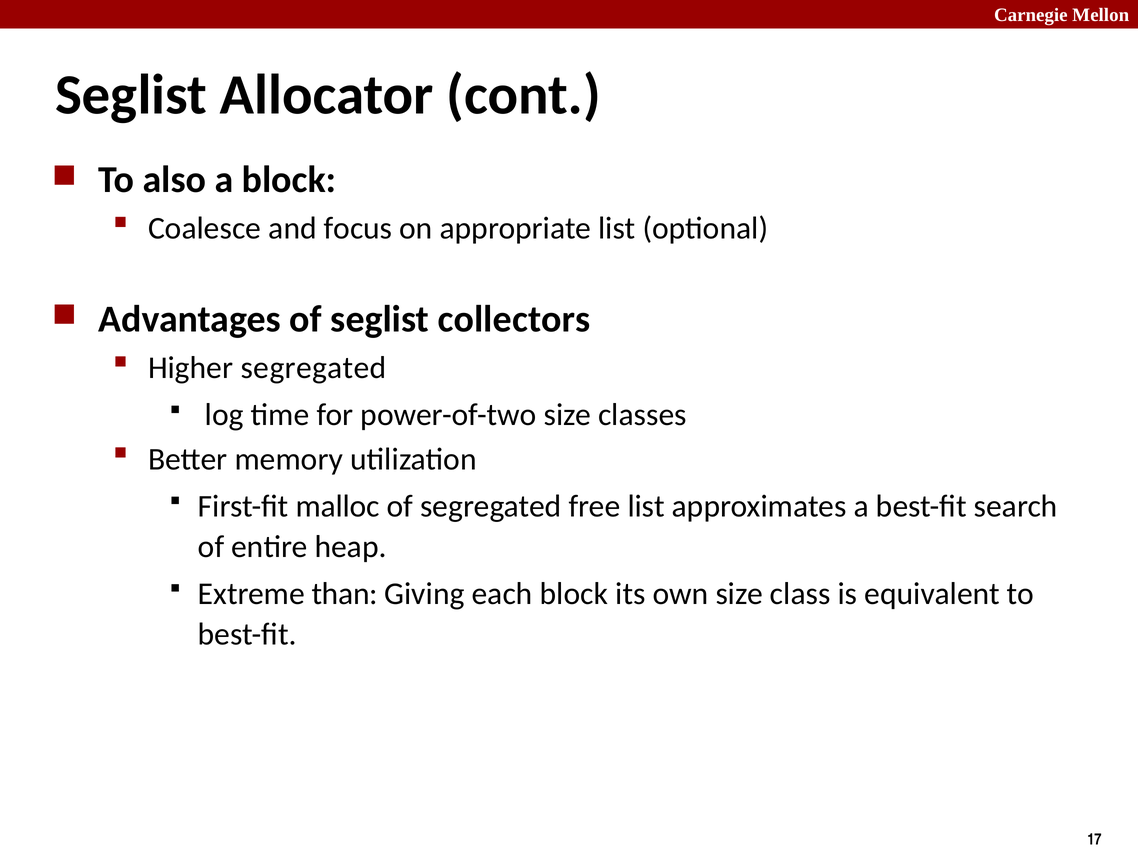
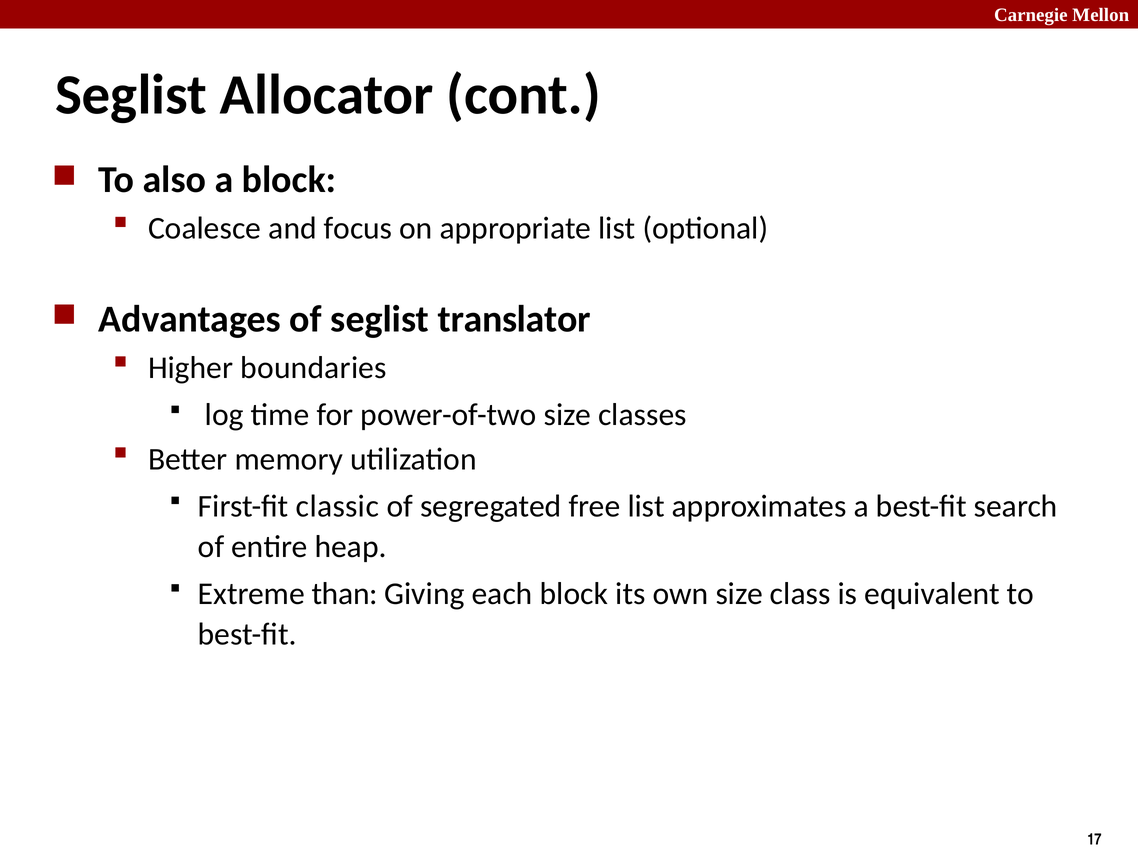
collectors: collectors -> translator (514, 319)
Higher segregated: segregated -> boundaries (314, 368)
malloc: malloc -> classic (337, 506)
